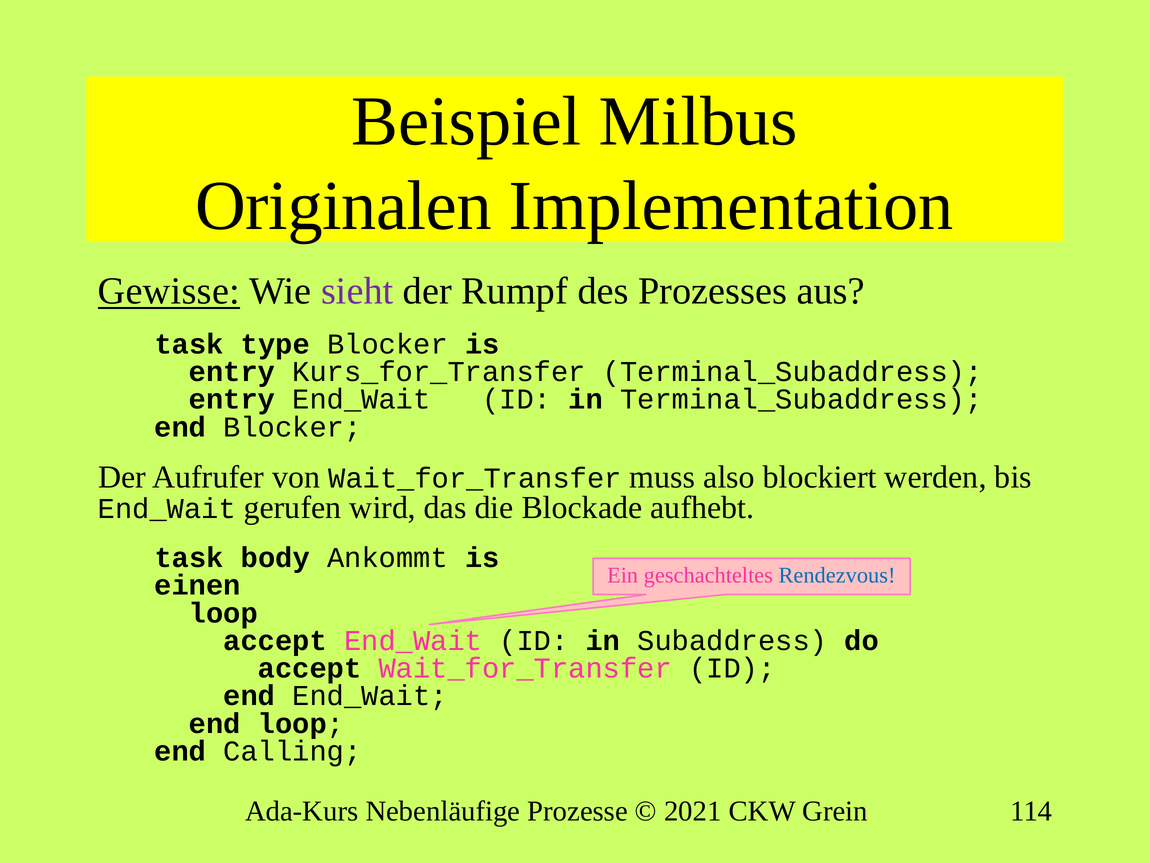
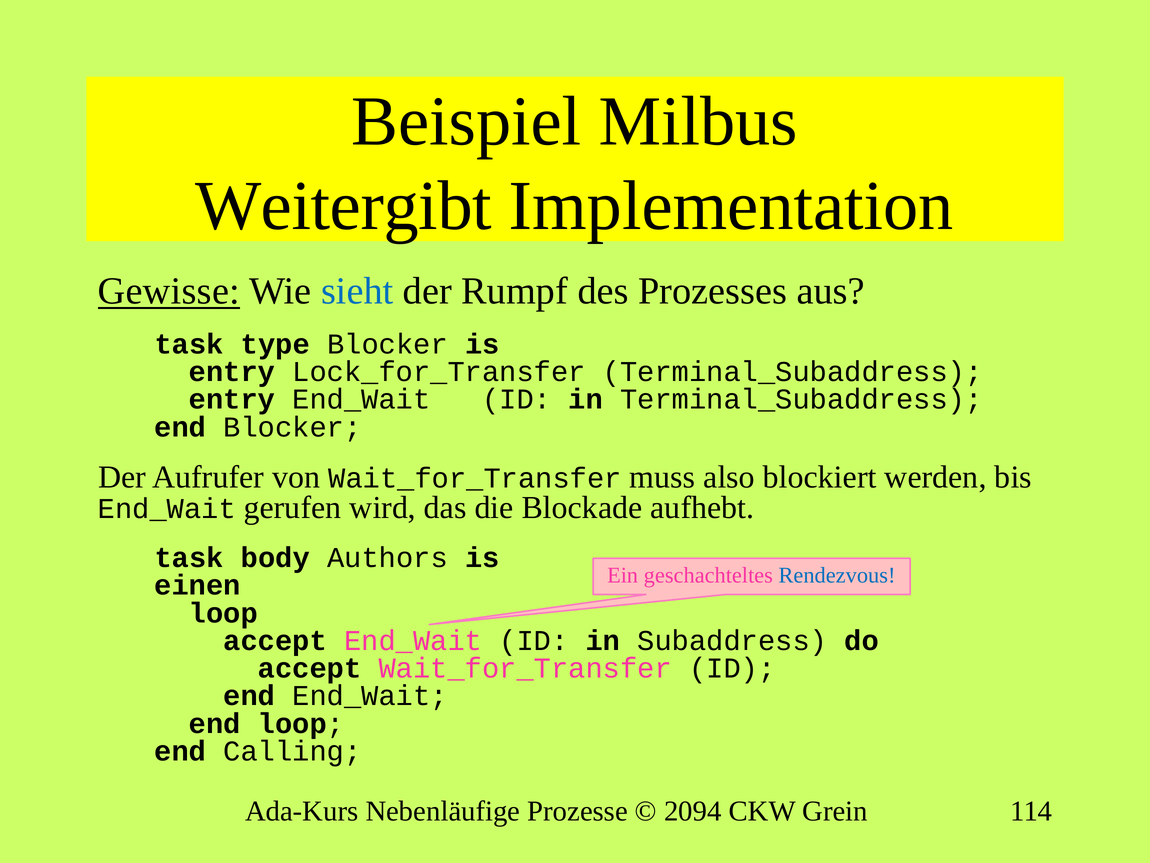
Originalen: Originalen -> Weitergibt (343, 206)
sieht colour: purple -> blue (357, 291)
Kurs_for_Transfer: Kurs_for_Transfer -> Lock_for_Transfer (439, 372)
Ankommt: Ankommt -> Authors (388, 557)
2021: 2021 -> 2094 (693, 811)
